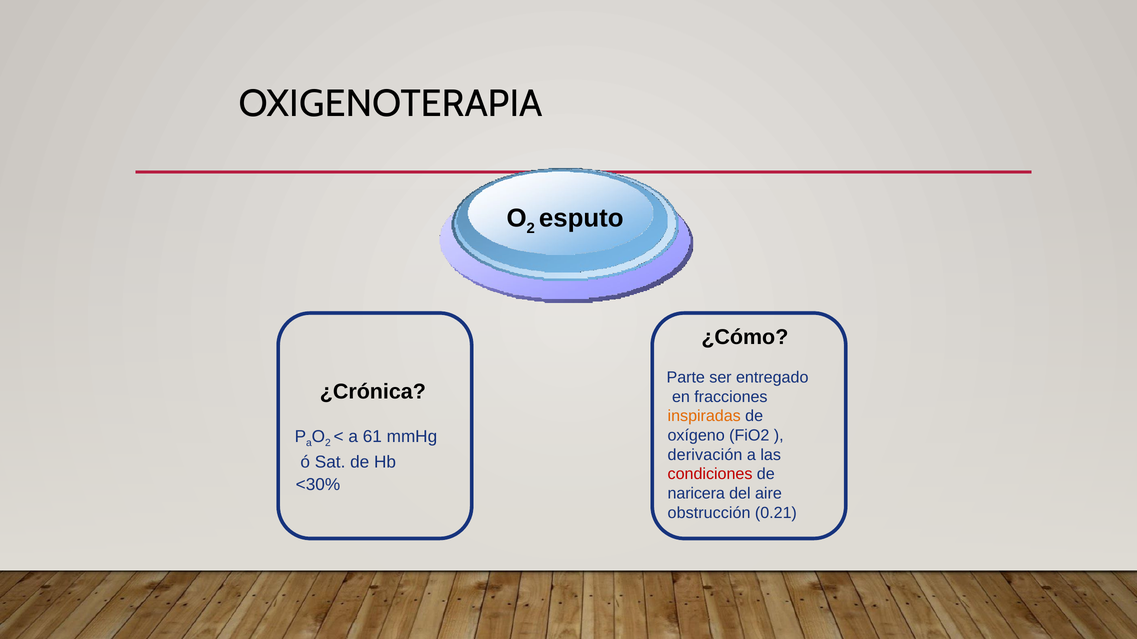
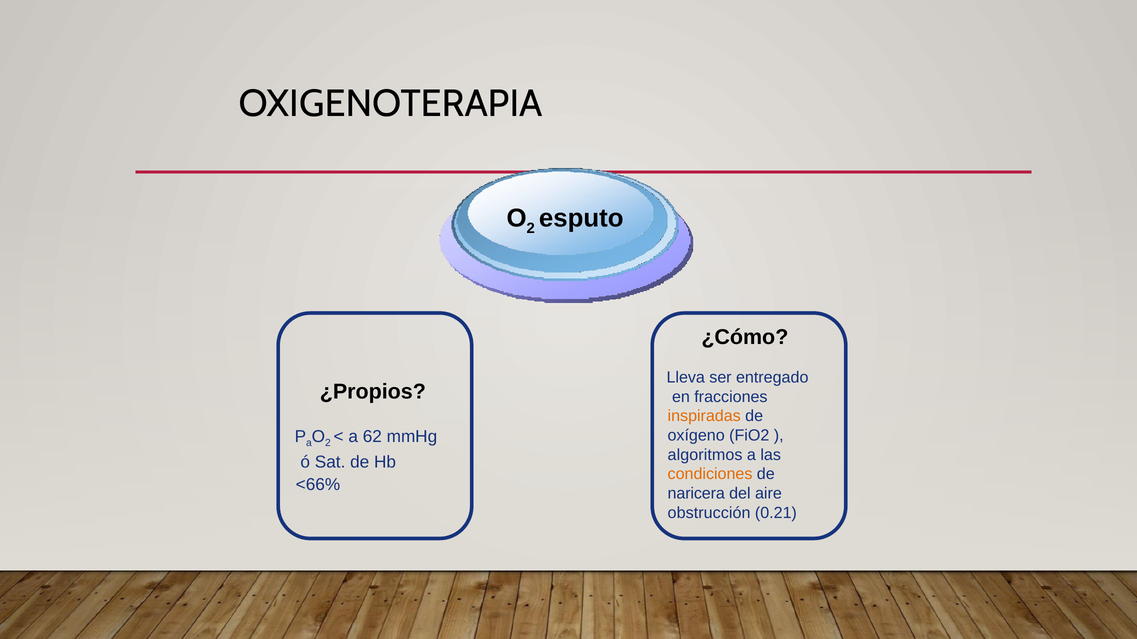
Parte: Parte -> Lleva (686, 378)
¿Crónica: ¿Crónica -> ¿Propios (373, 392)
61: 61 -> 62 (372, 437)
derivación: derivación -> algoritmos (705, 455)
condiciones colour: red -> orange (710, 475)
<30%: <30% -> <66% (318, 485)
